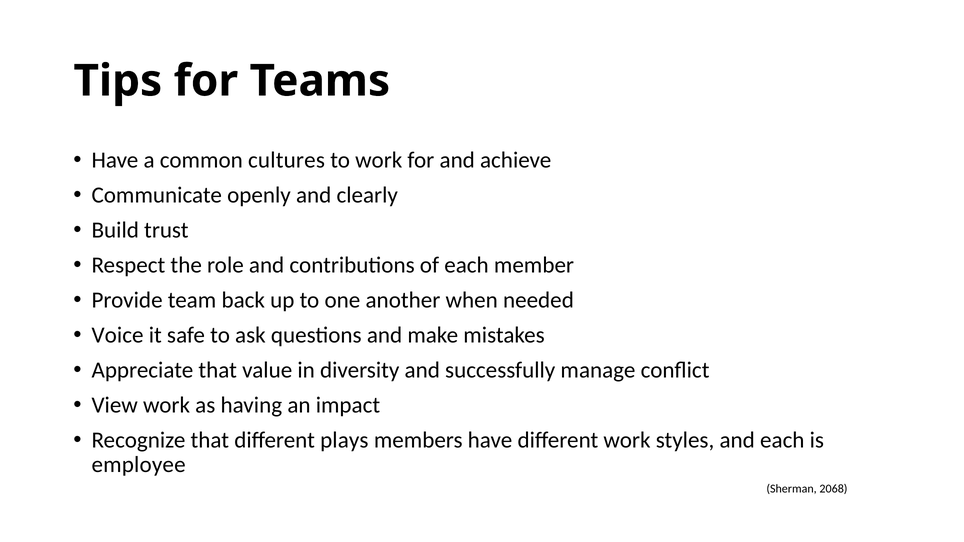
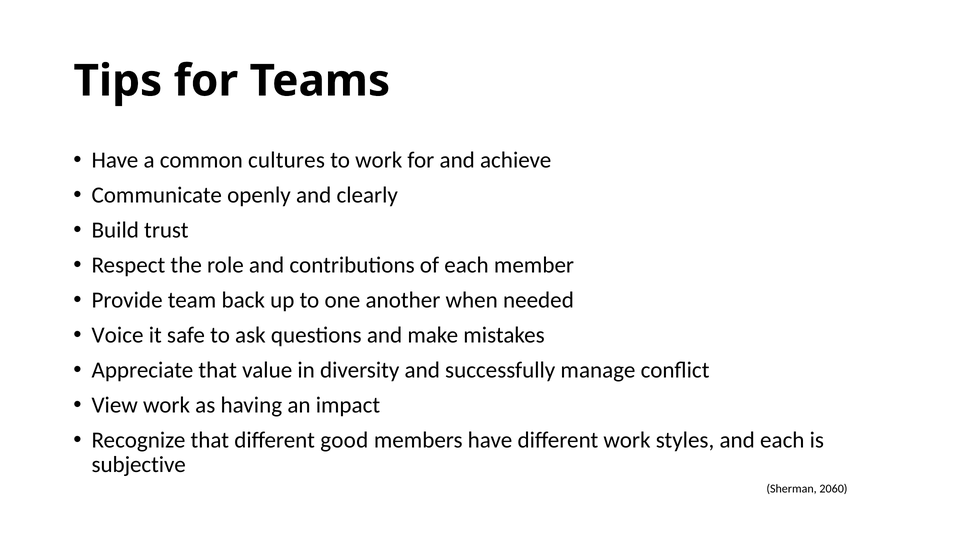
plays: plays -> good (344, 440)
employee: employee -> subjective (139, 465)
2068: 2068 -> 2060 (833, 489)
